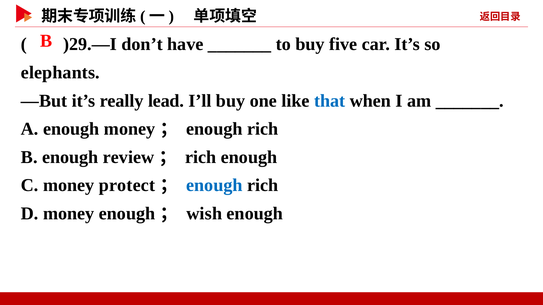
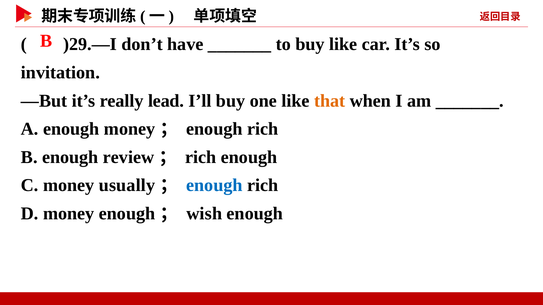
buy five: five -> like (343, 44)
elephants: elephants -> invitation (60, 73)
that colour: blue -> orange (330, 101)
protect: protect -> usually (127, 186)
